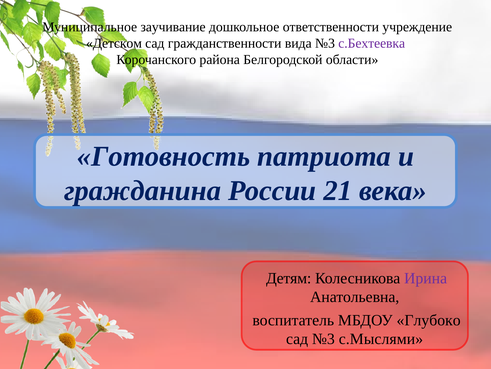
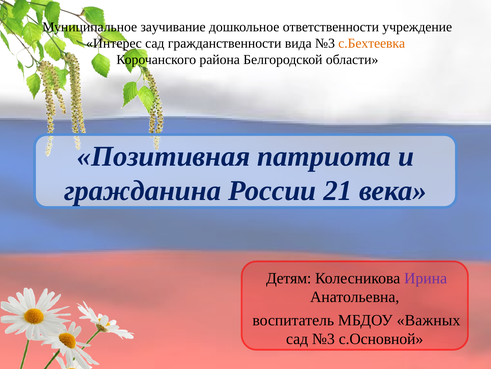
Детском: Детском -> Интерес (114, 43)
с.Бехтеевка colour: purple -> orange (372, 43)
Готовность: Готовность -> Позитивная (163, 156)
Глубоко: Глубоко -> Важных (429, 320)
с.Мыслями: с.Мыслями -> с.Основной (381, 338)
